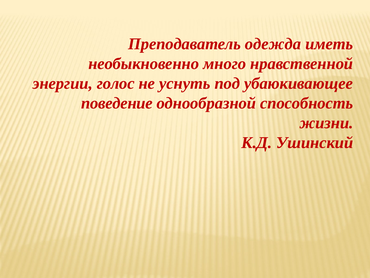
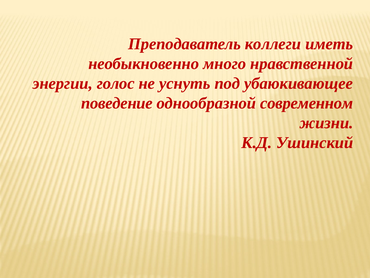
одежда: одежда -> коллеги (273, 44)
способность: способность -> современном (307, 103)
